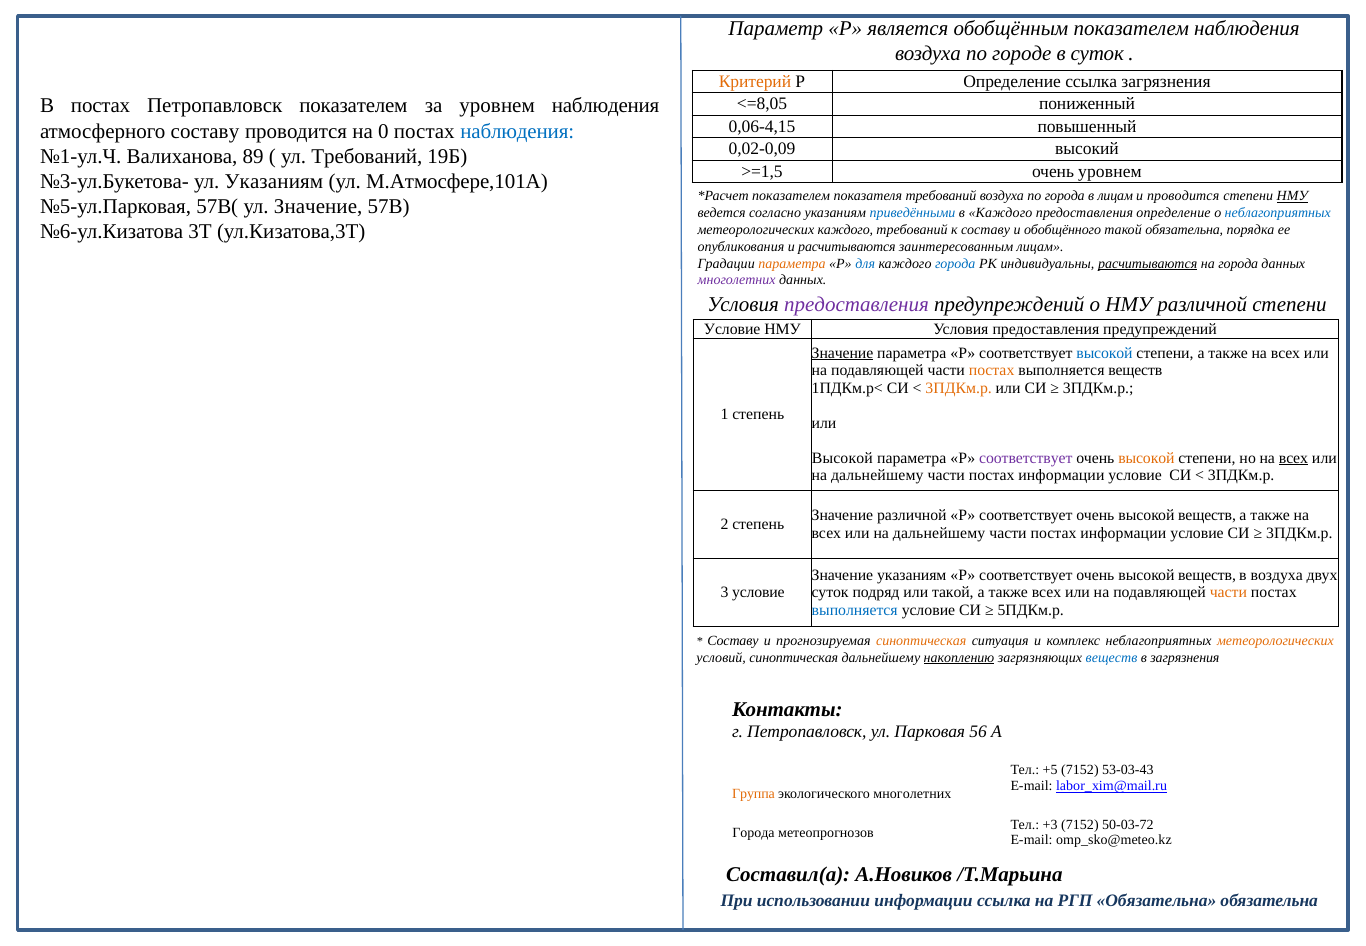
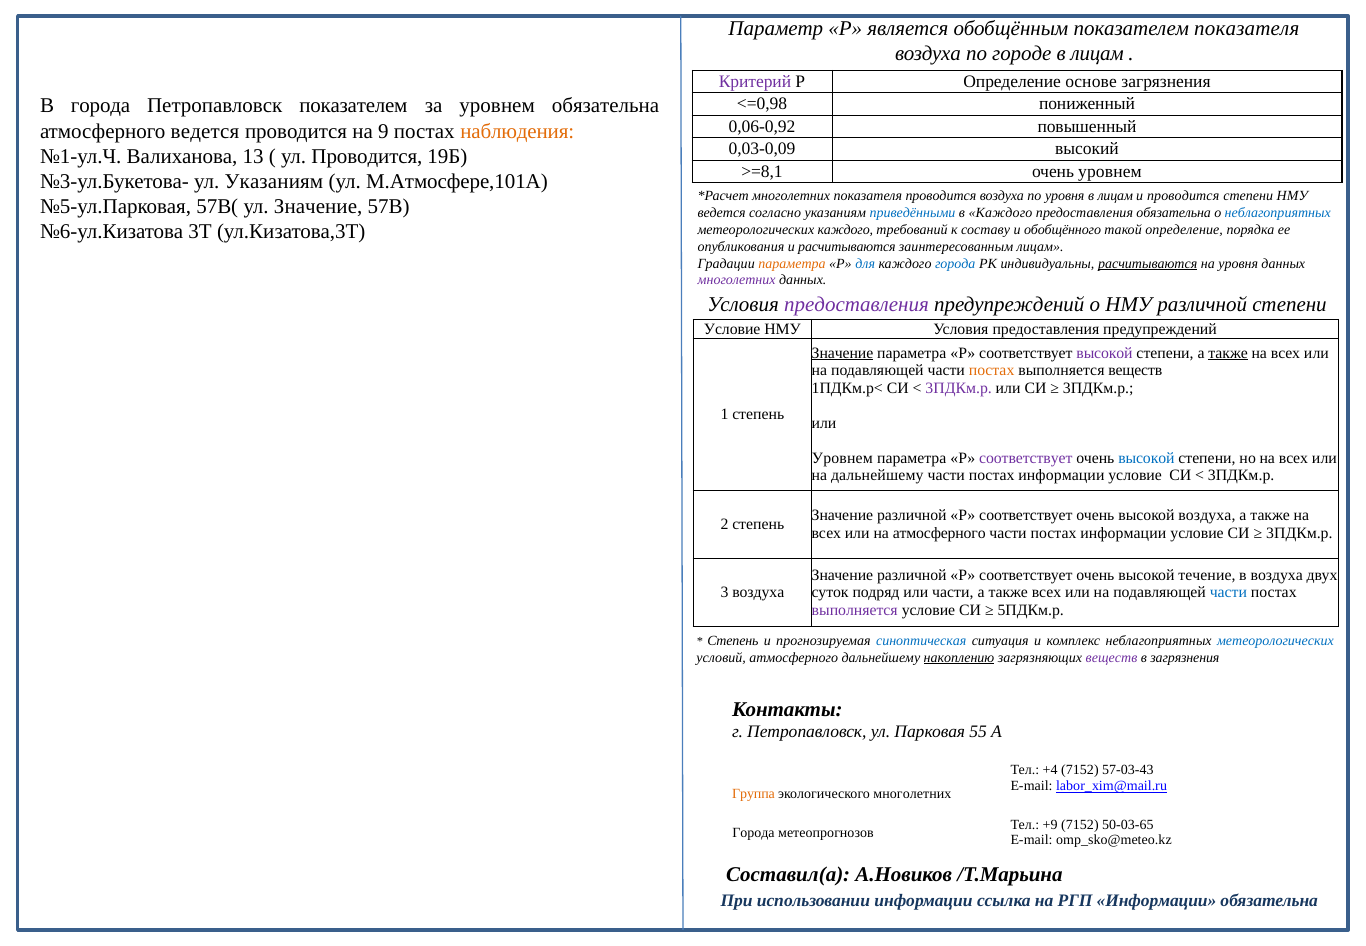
показателем наблюдения: наблюдения -> показателя (1247, 28)
суток: суток -> лицам (1097, 53)
Критерий colour: orange -> purple (755, 81)
Определение ссылка: ссылка -> основе (1091, 81)
<=8,05: <=8,05 -> <=0,98 (762, 104)
В постах: постах -> города (101, 106)
уровнем наблюдения: наблюдения -> обязательна (605, 106)
0,06-4,15: 0,06-4,15 -> 0,06-0,92 (762, 126)
атмосферного составу: составу -> ведется (205, 131)
0: 0 -> 9 (383, 131)
наблюдения colour: blue -> orange (517, 131)
0,02-0,09: 0,02-0,09 -> 0,03-0,09 (762, 149)
89: 89 -> 13 (253, 156)
ул Требований: Требований -> Проводится (367, 156)
>=1,5: >=1,5 -> >=8,1 (762, 171)
показателем: показателем -> многолетних (791, 196)
показателя требований: требований -> проводится (941, 196)
по города: города -> уровня (1065, 196)
НМУ underline: present -> none (1292, 196)
предоставления определение: определение -> обязательна (1174, 213)
такой обязательна: обязательна -> определение (1184, 230)
на города: города -> уровня (1238, 263)
высокой colour: blue -> purple (1105, 353)
также underline: none -> present (1228, 353)
3ПДКм.р colour: orange -> purple (959, 388)
Высокой: Высокой -> Уровнем (842, 458)
высокой colour: orange -> blue (1146, 458)
всех underline: present -> none (1293, 458)
веществ: веществ -> воздуха (1207, 515)
дальнейшему: дальнейшему -> атмосферного (939, 533)
указаниям: указаниям -> различной (912, 575)
веществ: веществ -> течение (1207, 575)
3 условие: условие -> воздуха (758, 592)
или такой: такой -> части (953, 592)
части colour: orange -> blue (1228, 592)
выполняется colour: blue -> purple (855, 610)
Составу: Составу -> Степень (733, 640)
синоптическая colour: orange -> blue (921, 640)
метеорологических colour: orange -> blue (1275, 640)
условий синоптическая: синоптическая -> атмосферного (794, 657)
веществ colour: blue -> purple (1112, 657)
56: 56 -> 55 (978, 731)
+5: +5 -> +4 (1050, 770)
53-03-43: 53-03-43 -> 57-03-43 (1128, 770)
+3: +3 -> +9 (1050, 825)
50-03-72: 50-03-72 -> 50-03-65 (1128, 825)
РГП Обязательна: Обязательна -> Информации (1157, 901)
